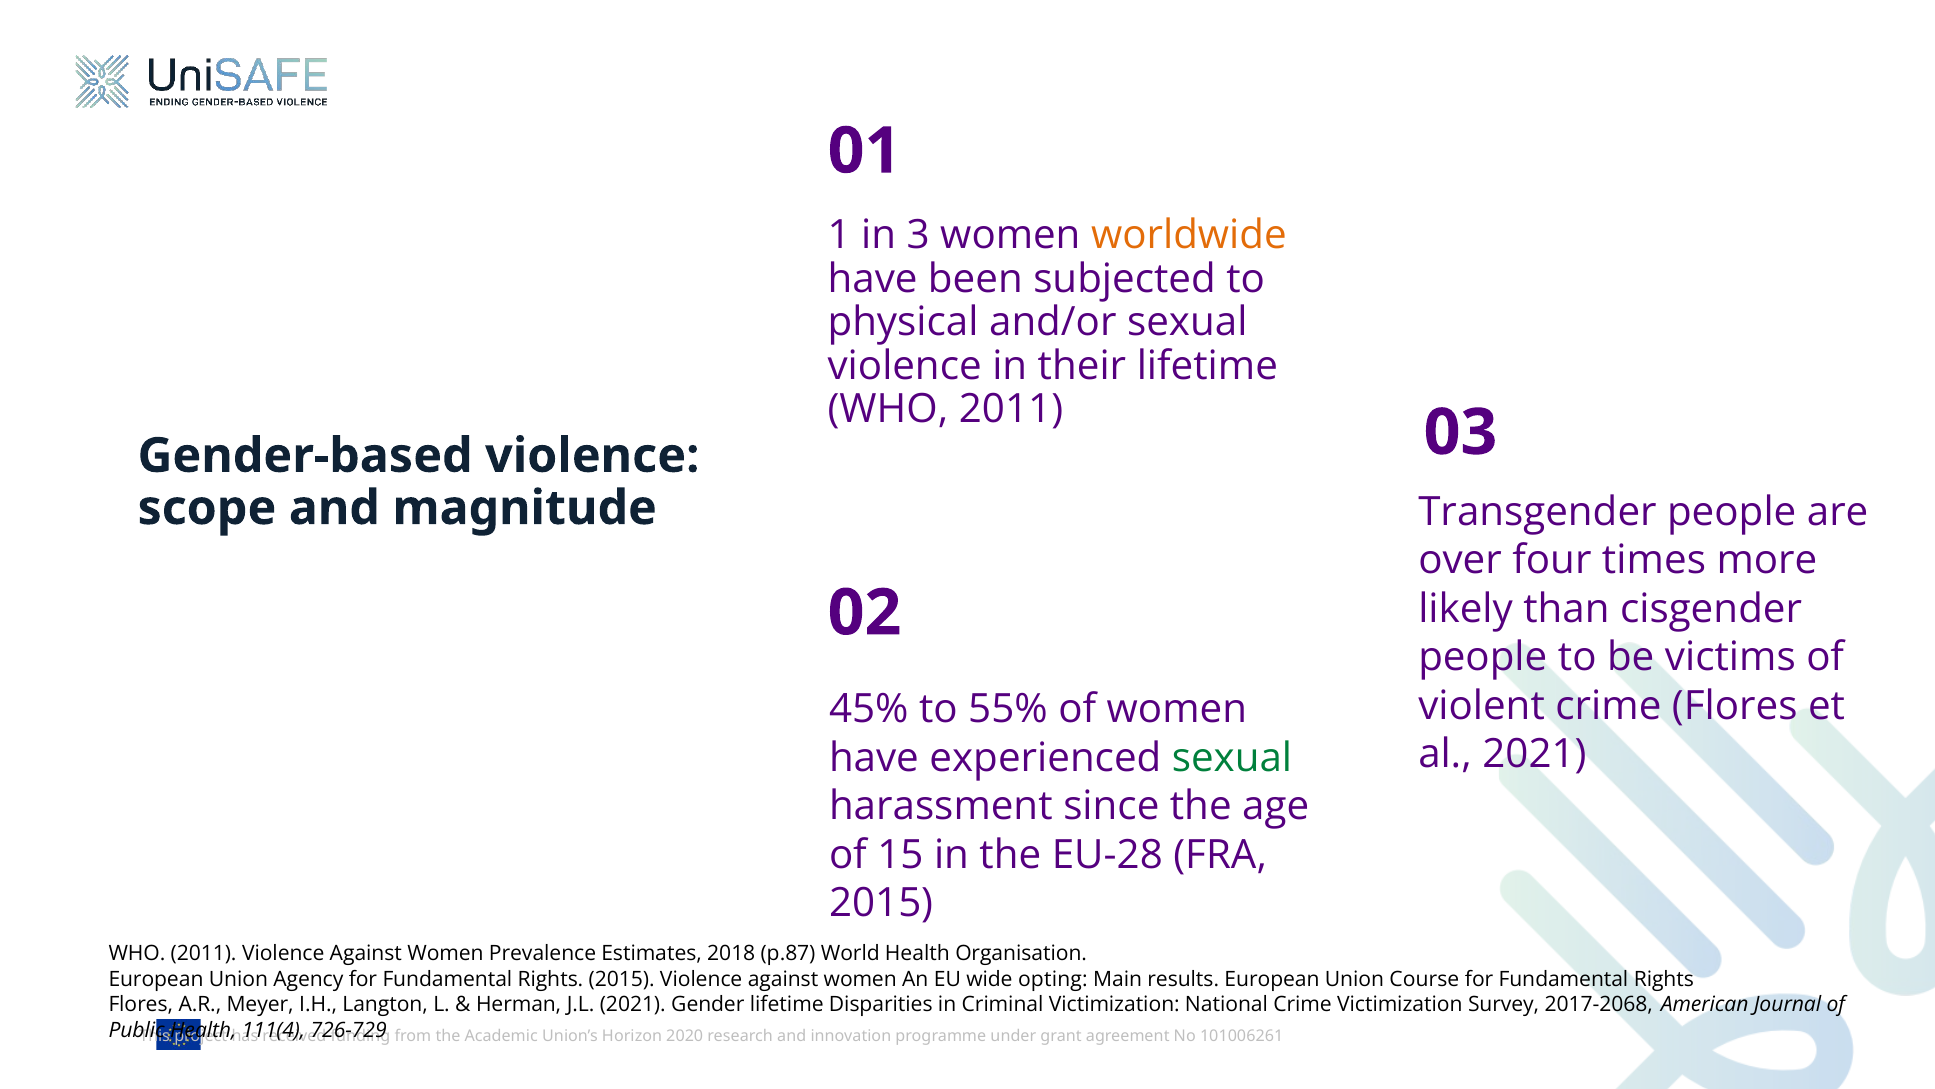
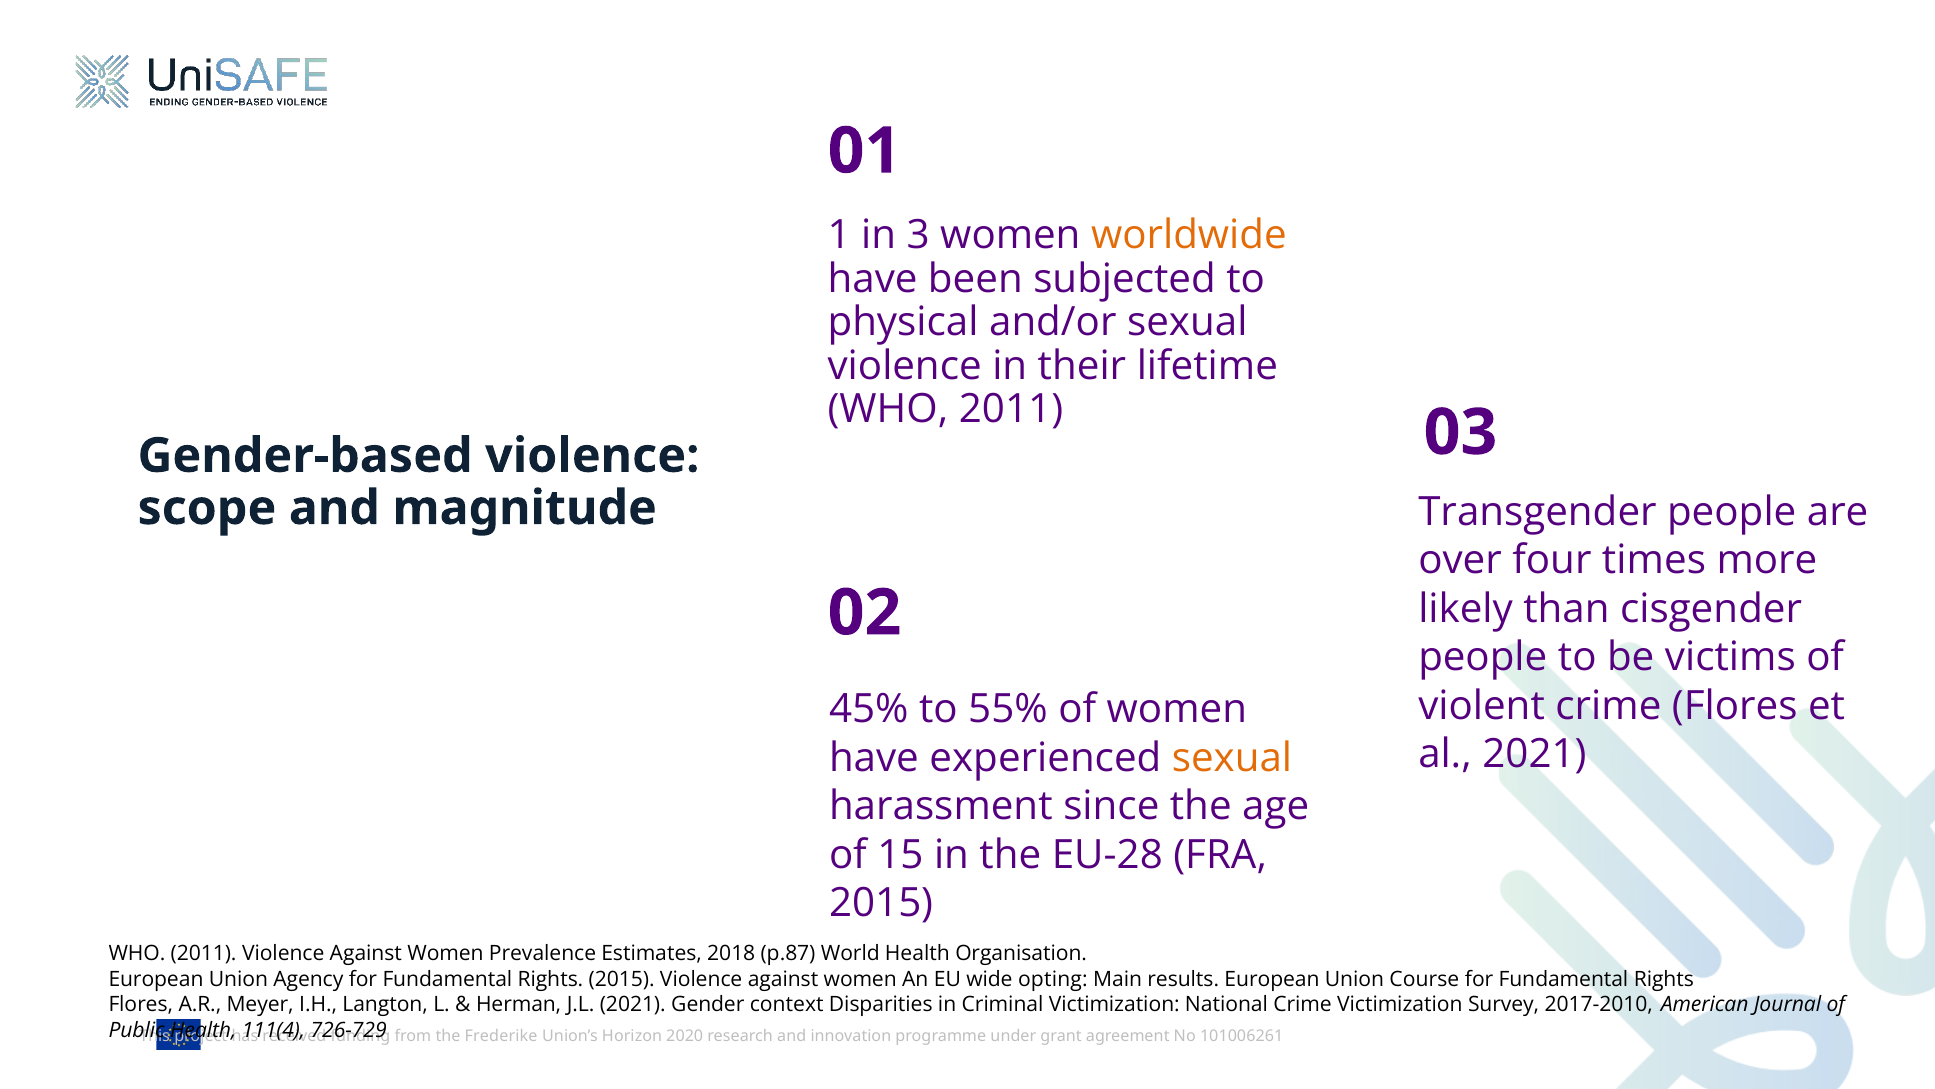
sexual colour: green -> orange (1232, 758)
Gender lifetime: lifetime -> context (787, 1004)
2017-2068: 2017-2068 -> 2017-2010 (1599, 1004)
Academic: Academic -> Frederike (501, 1035)
